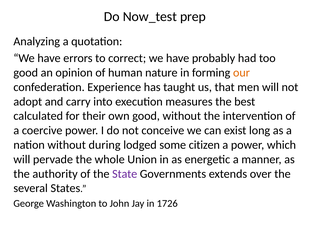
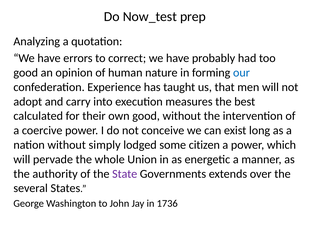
our colour: orange -> blue (241, 73)
during: during -> simply (105, 145)
1726: 1726 -> 1736 (167, 204)
